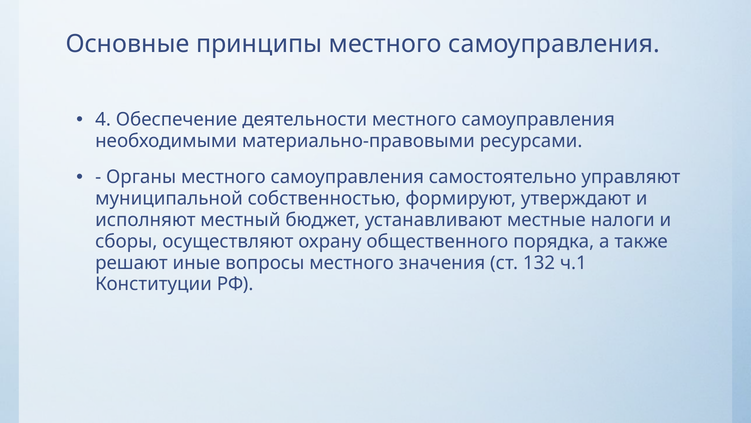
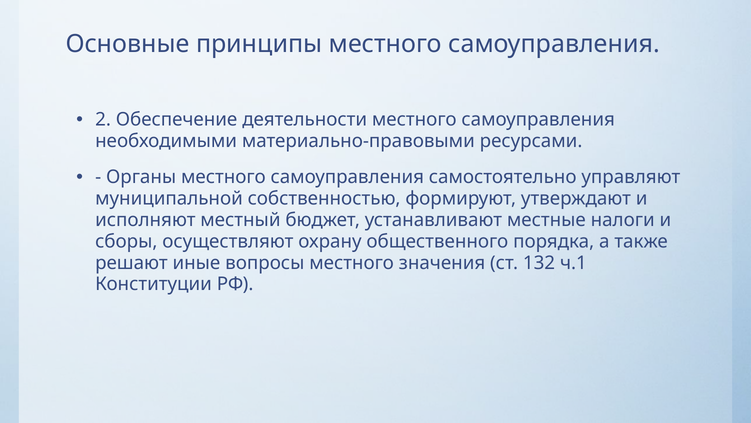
4: 4 -> 2 (103, 120)
